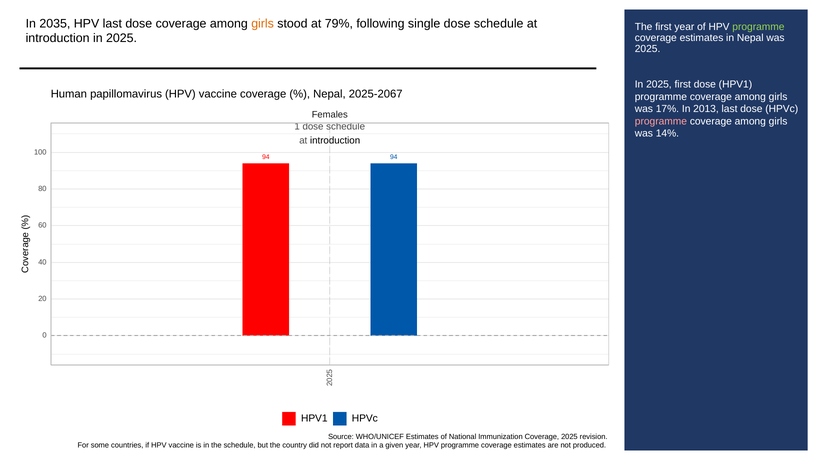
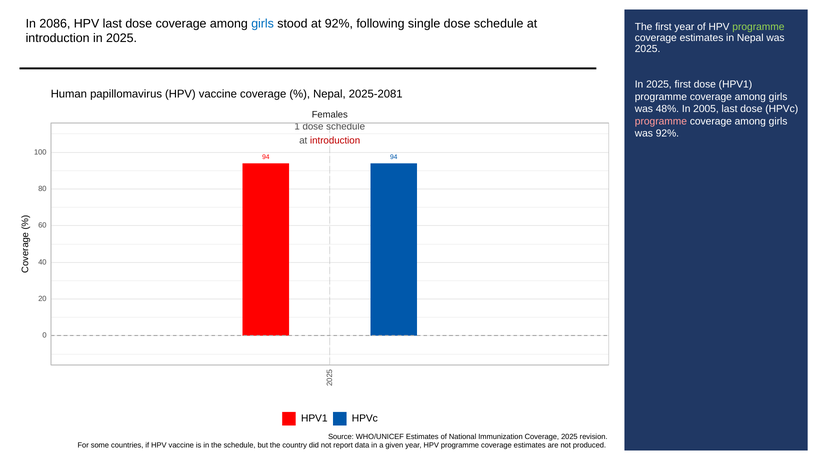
2035: 2035 -> 2086 (55, 24)
girls colour: orange -> blue (263, 24)
at 79%: 79% -> 92% (339, 24)
2025-2067: 2025-2067 -> 2025-2081 (376, 94)
17%: 17% -> 48% (667, 109)
2013: 2013 -> 2005 (706, 109)
was 14%: 14% -> 92% (667, 134)
introduction colour: black -> red (335, 141)
